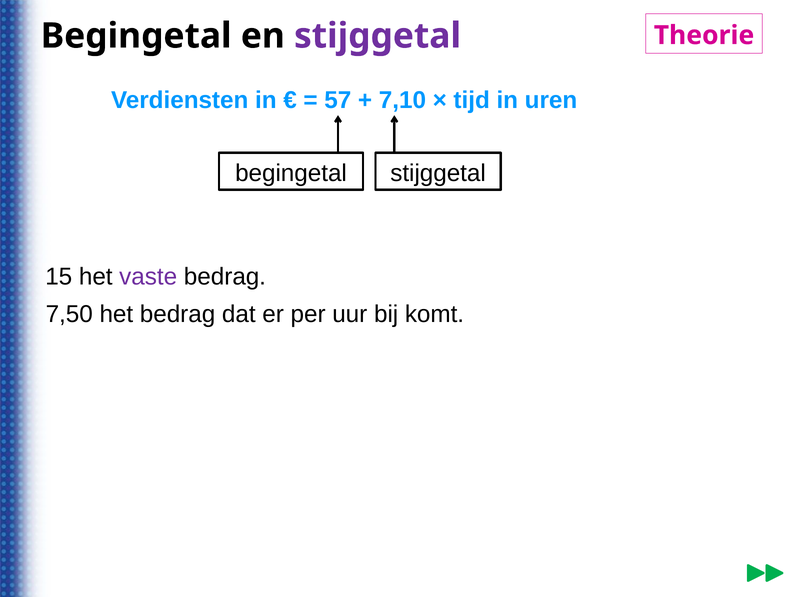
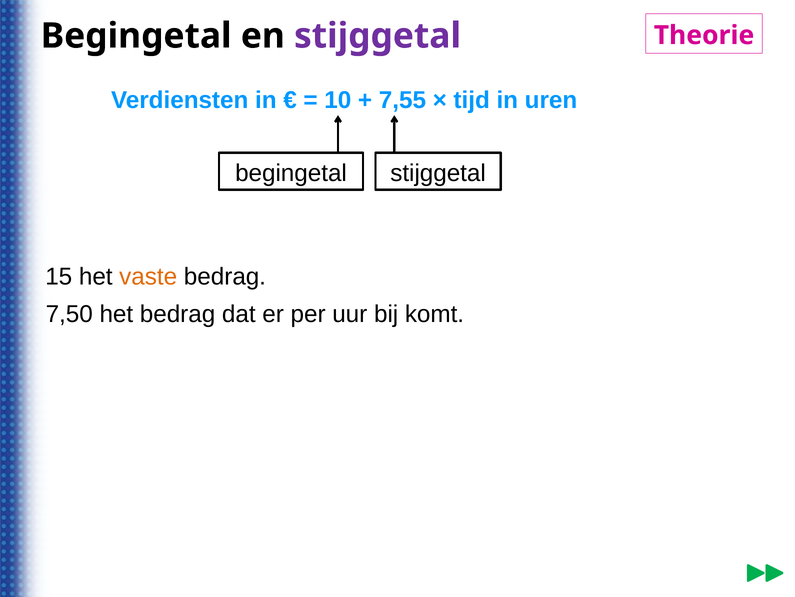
57: 57 -> 10 (338, 100)
7,10: 7,10 -> 7,55 (402, 100)
vaste colour: purple -> orange (148, 276)
